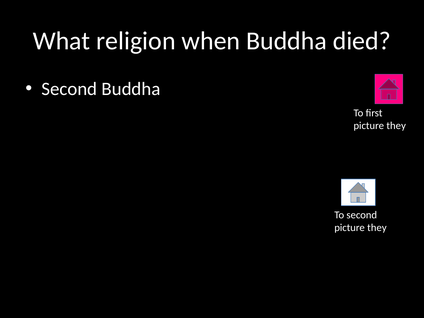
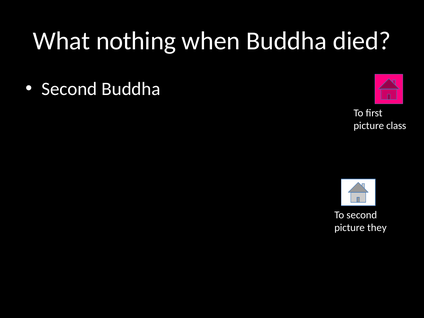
religion: religion -> nothing (136, 41)
they: they -> class (396, 126)
